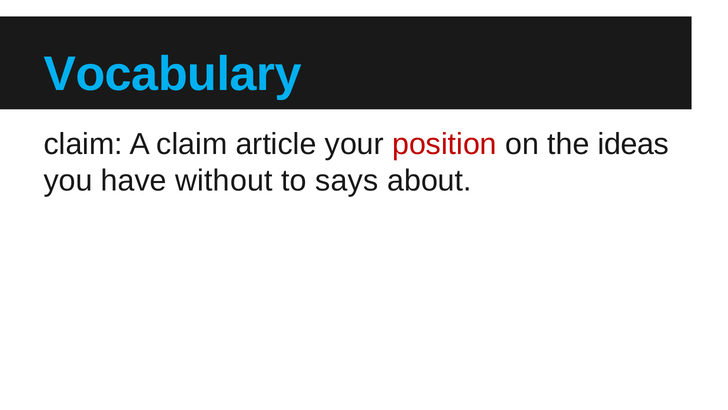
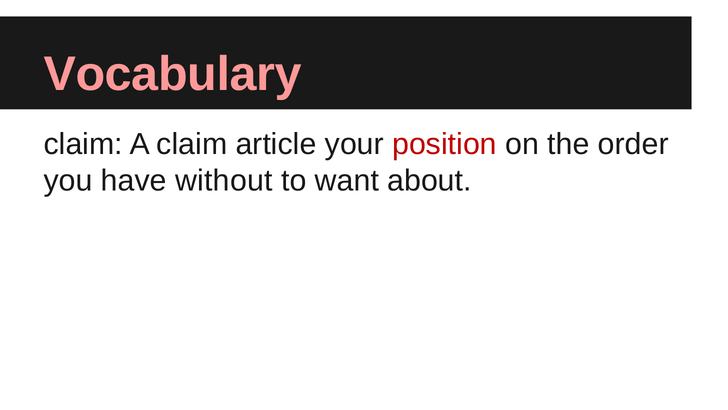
Vocabulary colour: light blue -> pink (173, 74)
ideas: ideas -> order (633, 144)
says: says -> want (347, 180)
